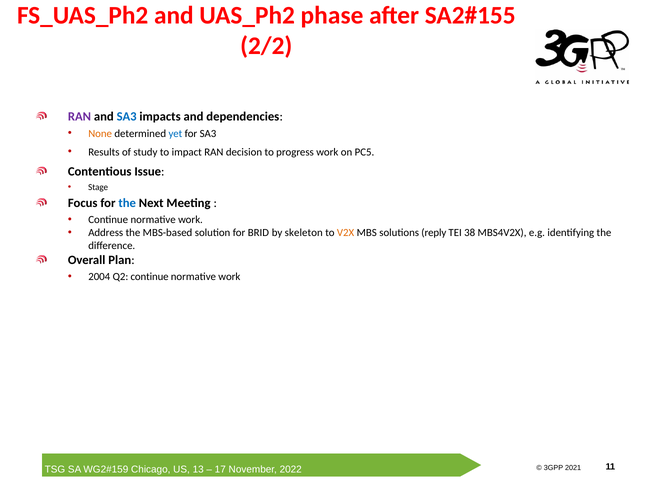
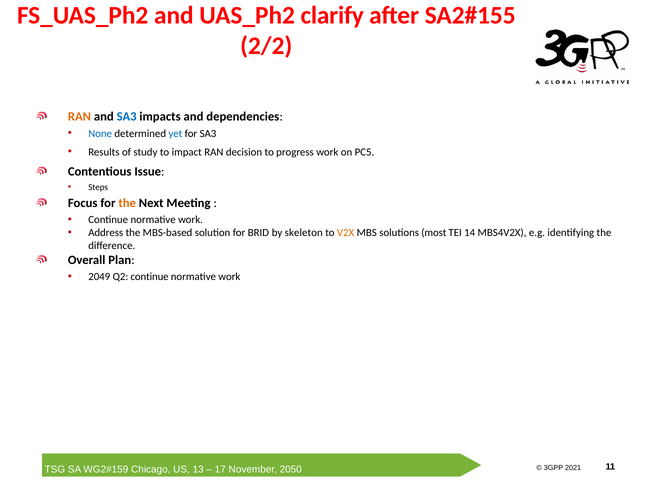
phase: phase -> clarify (332, 16)
RAN colour: purple -> orange (79, 117)
None colour: orange -> blue (100, 134)
Stage: Stage -> Steps (98, 187)
the colour: blue -> orange (127, 203)
reply: reply -> most (434, 233)
38: 38 -> 14 (470, 233)
2004: 2004 -> 2049 (99, 277)
2022: 2022 -> 2050 (291, 470)
